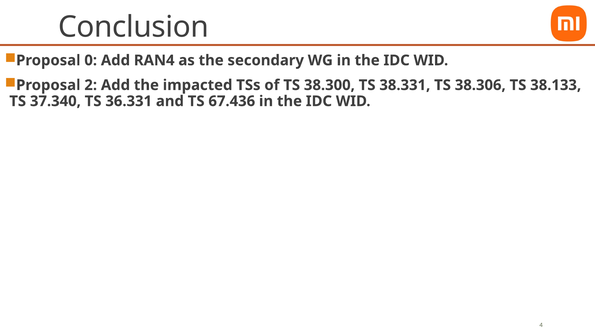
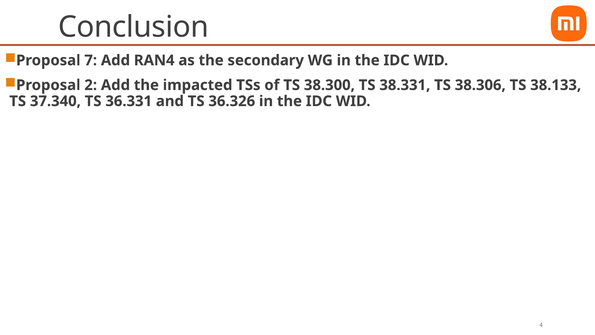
0: 0 -> 7 (91, 60)
67.436: 67.436 -> 36.326 (232, 101)
